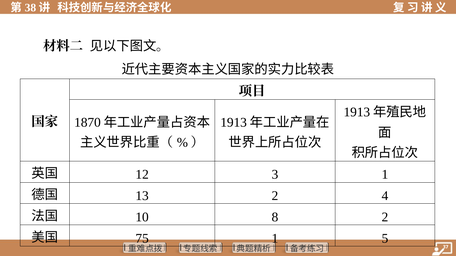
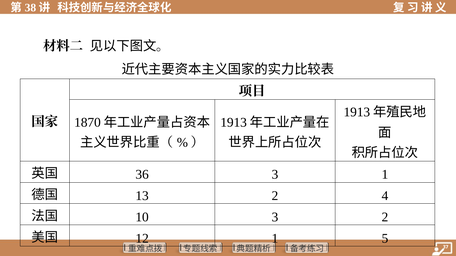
12: 12 -> 36 (142, 175)
10 8: 8 -> 3 (275, 217)
75: 75 -> 12 (142, 239)
